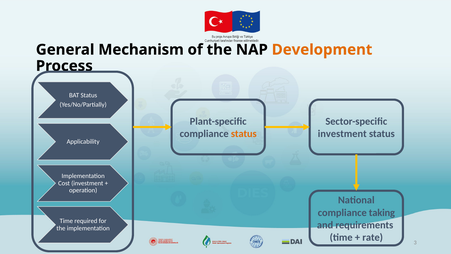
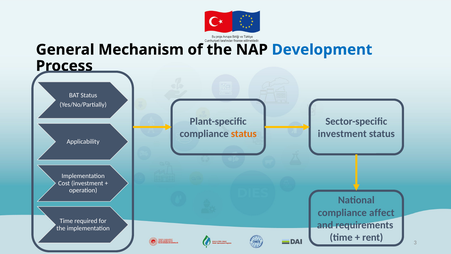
Development colour: orange -> blue (322, 50)
taking: taking -> affect (382, 212)
rate: rate -> rent (373, 237)
